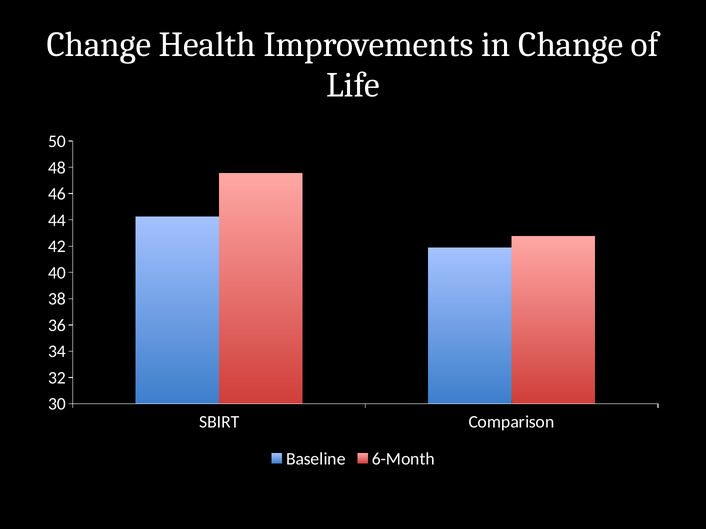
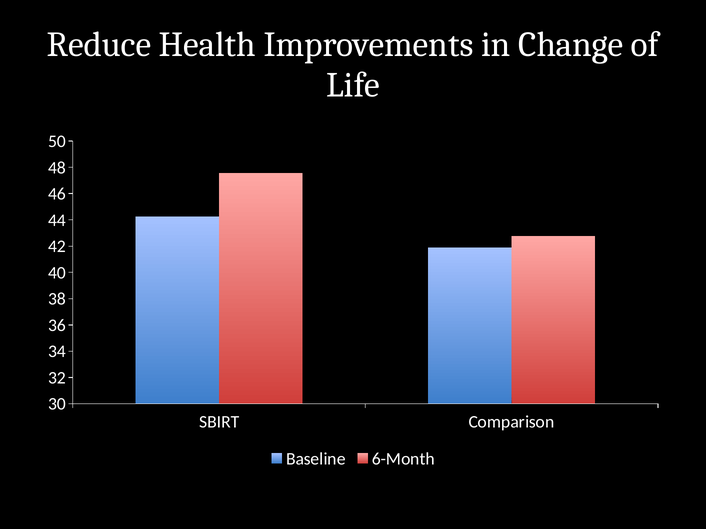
Change: Change -> Reduce (99, 45)
